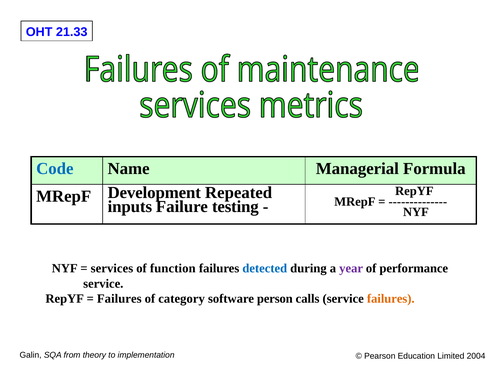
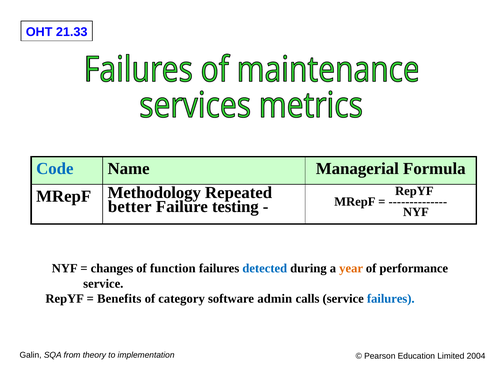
Development: Development -> Methodology (154, 193)
inputs: inputs -> better (130, 206)
services: services -> changes (112, 268)
year colour: purple -> orange (351, 268)
Failures: Failures -> Benefits (119, 299)
person: person -> admin (275, 299)
failures colour: orange -> blue (391, 299)
